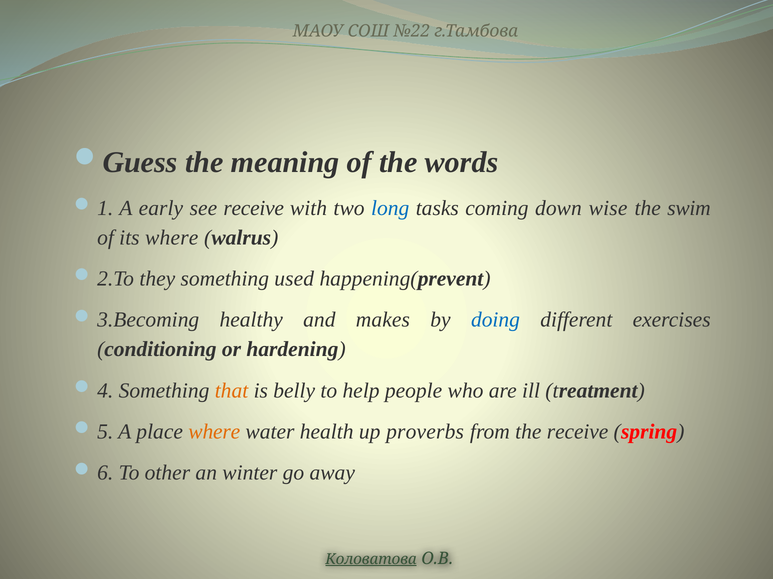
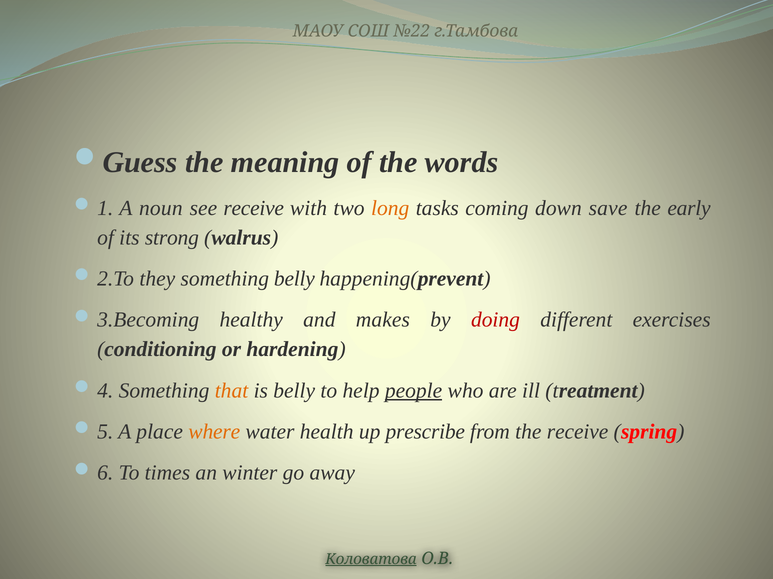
early: early -> noun (161, 208)
long colour: blue -> orange (390, 208)
wise: wise -> save (608, 208)
swim: swim -> early (689, 208)
its where: where -> strong (172, 238)
something used: used -> belly (294, 279)
doing colour: blue -> red (495, 320)
people underline: none -> present (414, 391)
proverbs: proverbs -> prescribe (425, 432)
other: other -> times (167, 473)
